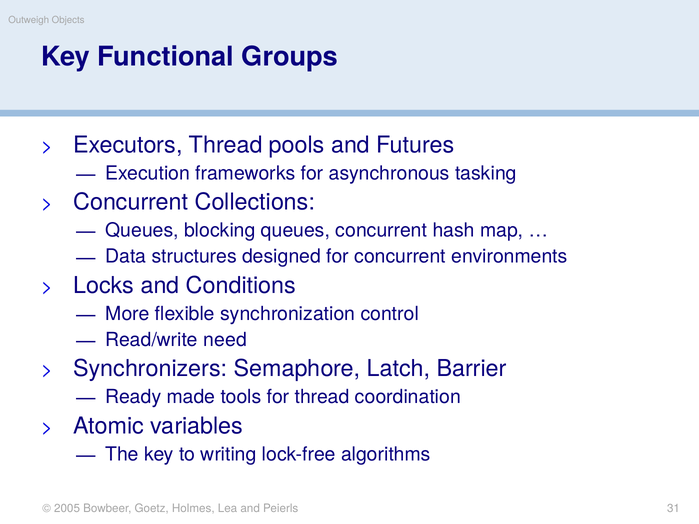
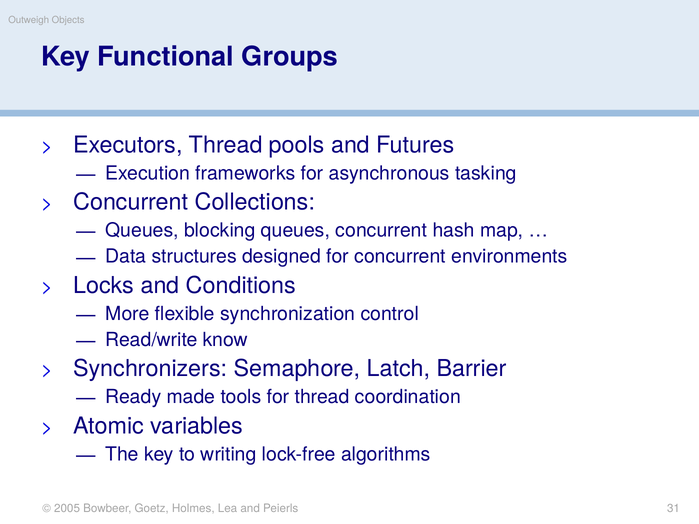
need: need -> know (225, 340)
